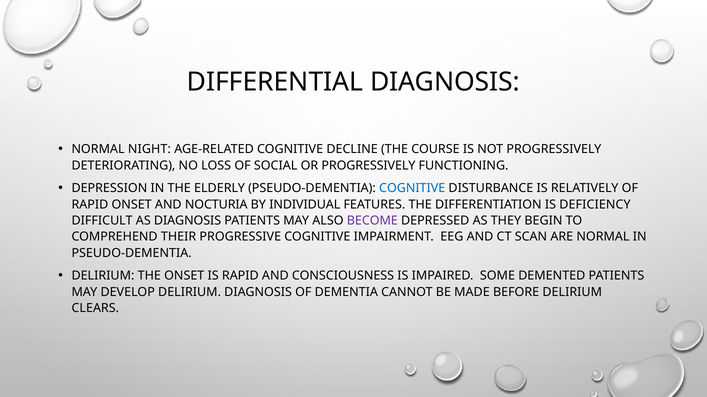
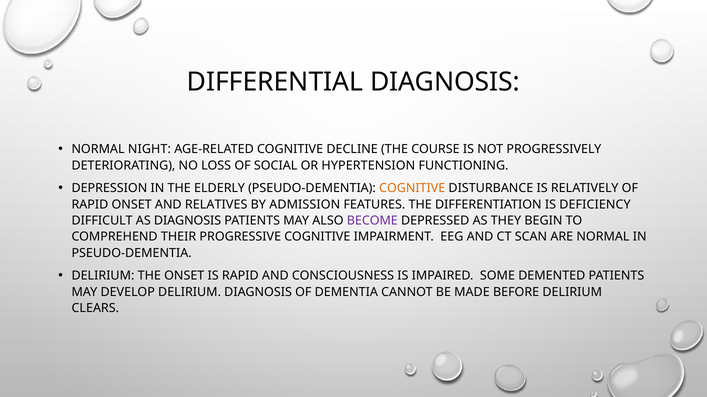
OR PROGRESSIVELY: PROGRESSIVELY -> HYPERTENSION (368, 166)
COGNITIVE colour: blue -> orange (412, 189)
NOCTURIA: NOCTURIA -> RELATIVES (216, 205)
INDIVIDUAL: INDIVIDUAL -> ADMISSION (305, 205)
